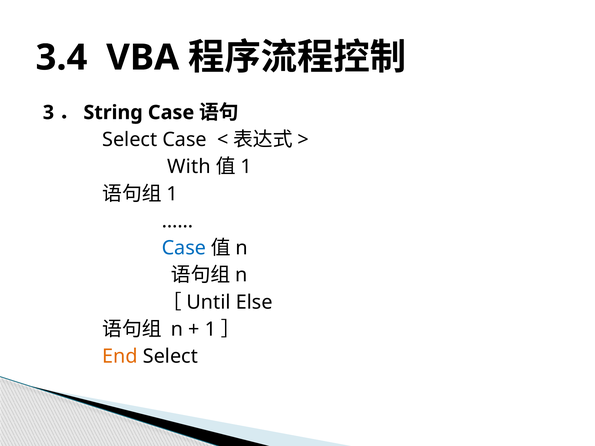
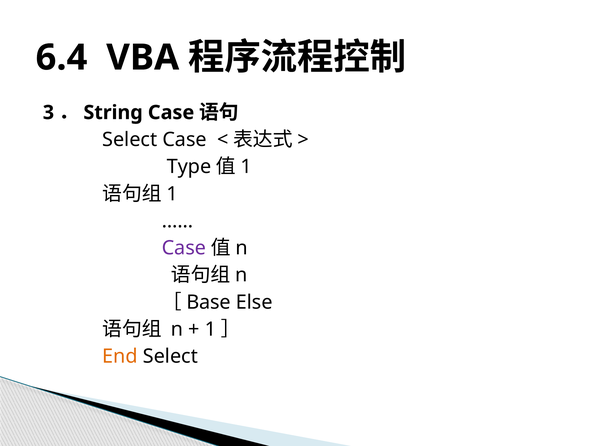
3.4: 3.4 -> 6.4 (61, 58)
With: With -> Type (189, 167)
Case colour: blue -> purple (184, 248)
Until: Until -> Base (209, 302)
